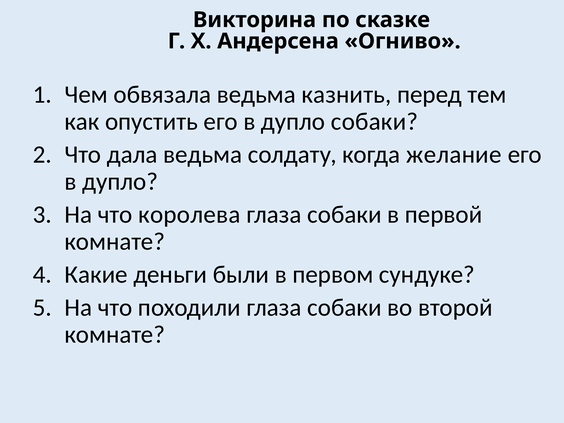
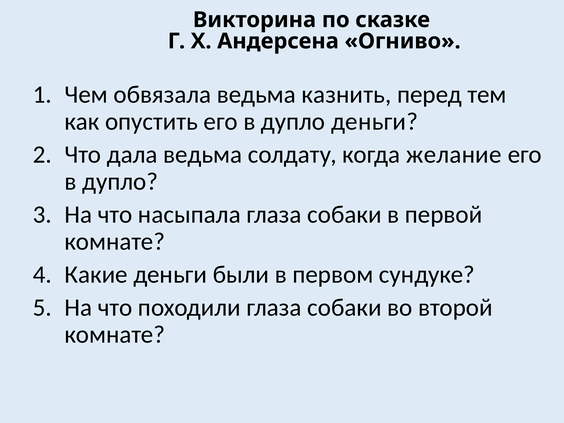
дупло собаки: собаки -> деньги (375, 122)
королева: королева -> насыпала (189, 215)
